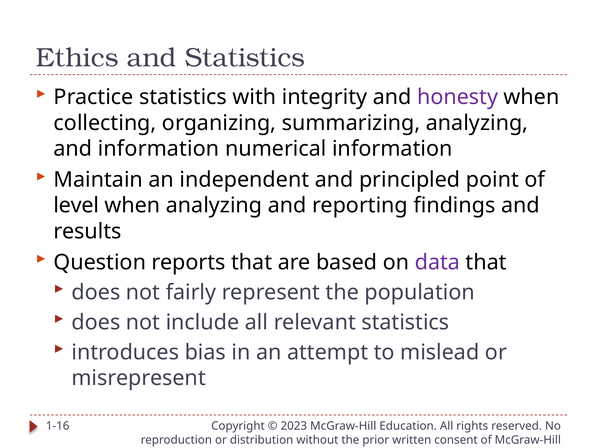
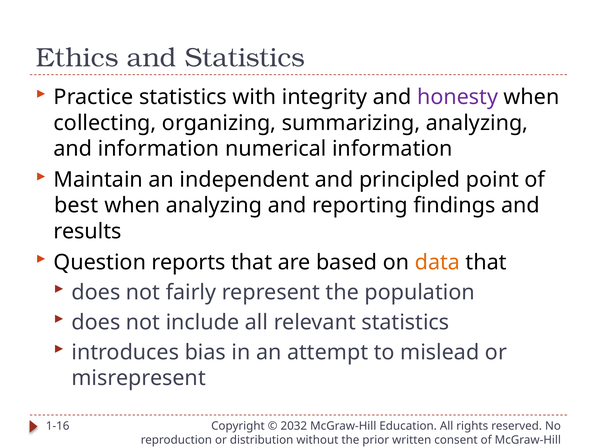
level: level -> best (76, 205)
data colour: purple -> orange (437, 262)
2023: 2023 -> 2032 (294, 426)
